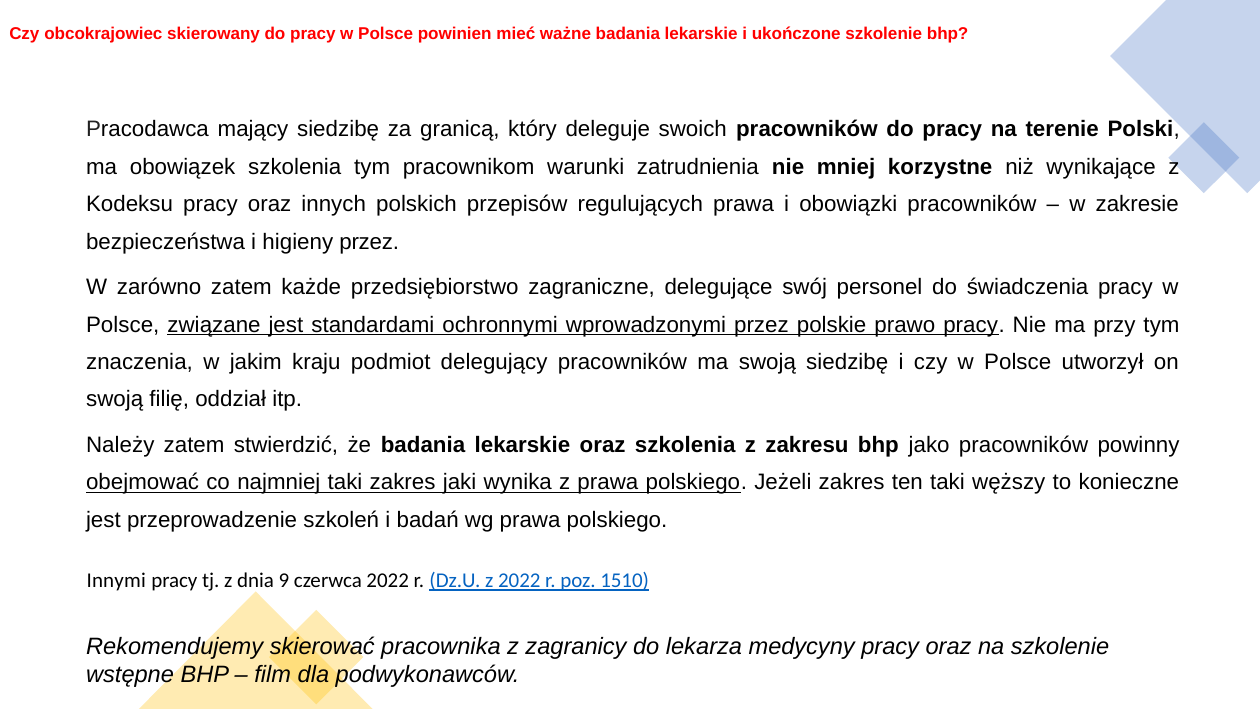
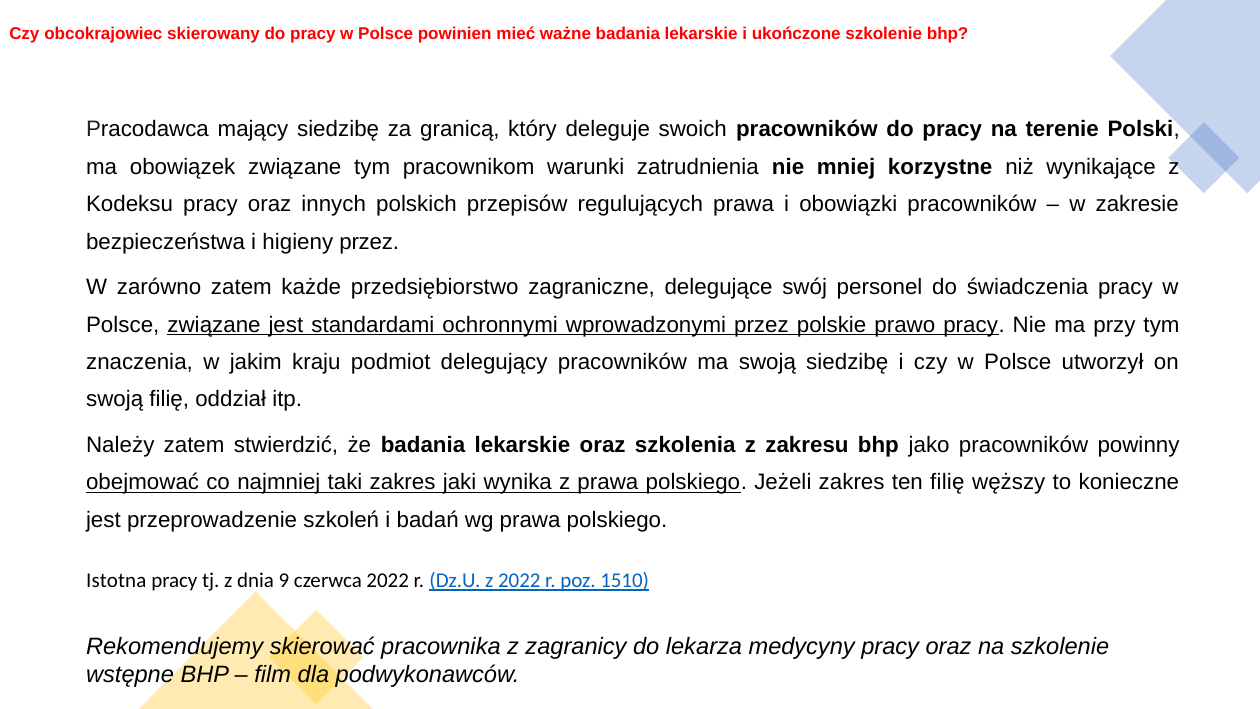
obowiązek szkolenia: szkolenia -> związane (295, 167)
ten taki: taki -> filię (947, 482)
Innymi: Innymi -> Istotna (116, 581)
